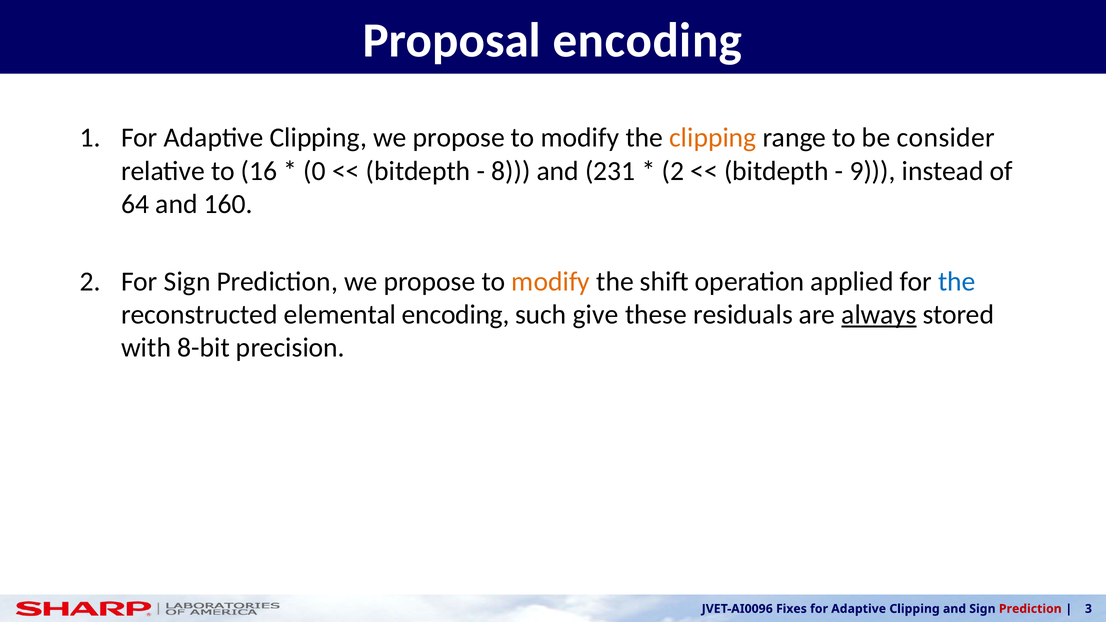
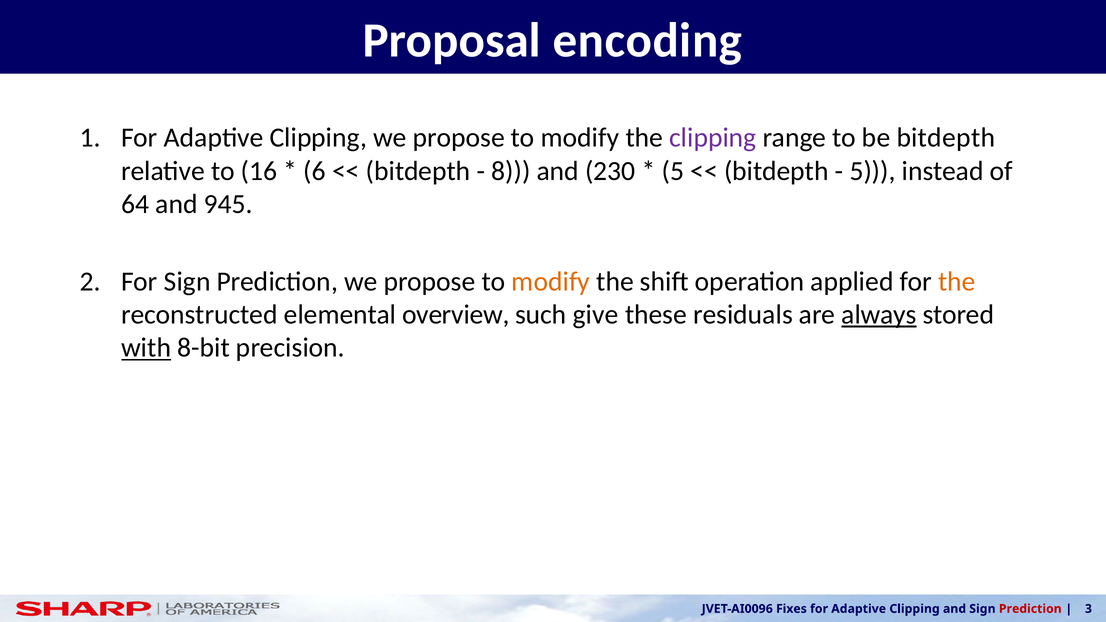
clipping colour: orange -> purple (713, 138)
be consider: consider -> bitdepth (946, 138)
0: 0 -> 6 (315, 171)
231: 231 -> 230 (610, 171)
2: 2 -> 5 (673, 171)
9: 9 -> 5 (873, 171)
160: 160 -> 945 (228, 204)
the colour: blue -> orange (957, 282)
elemental encoding: encoding -> overview (456, 315)
with underline: none -> present (146, 348)
